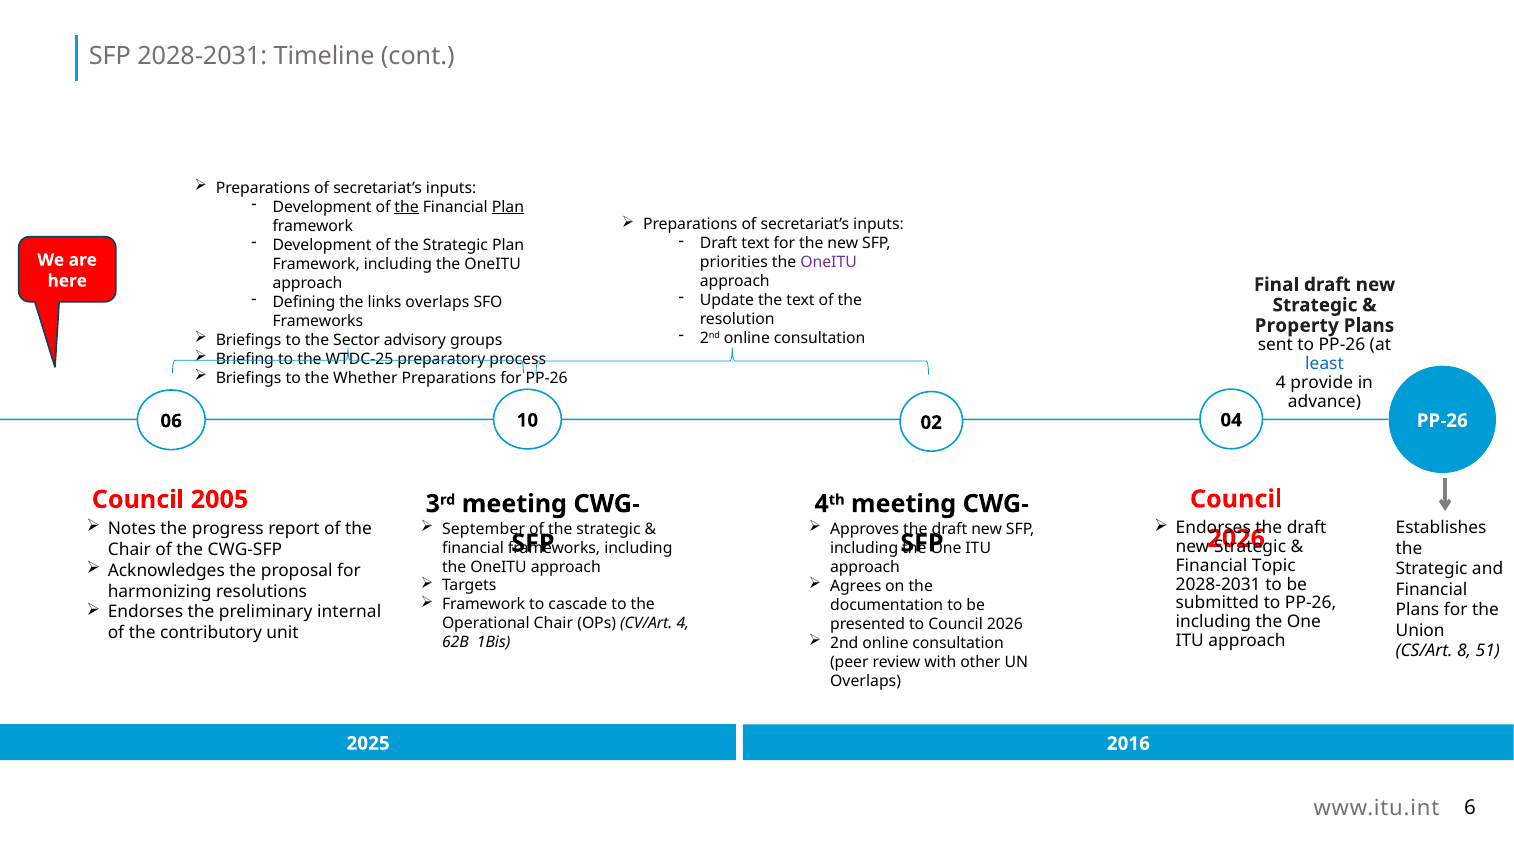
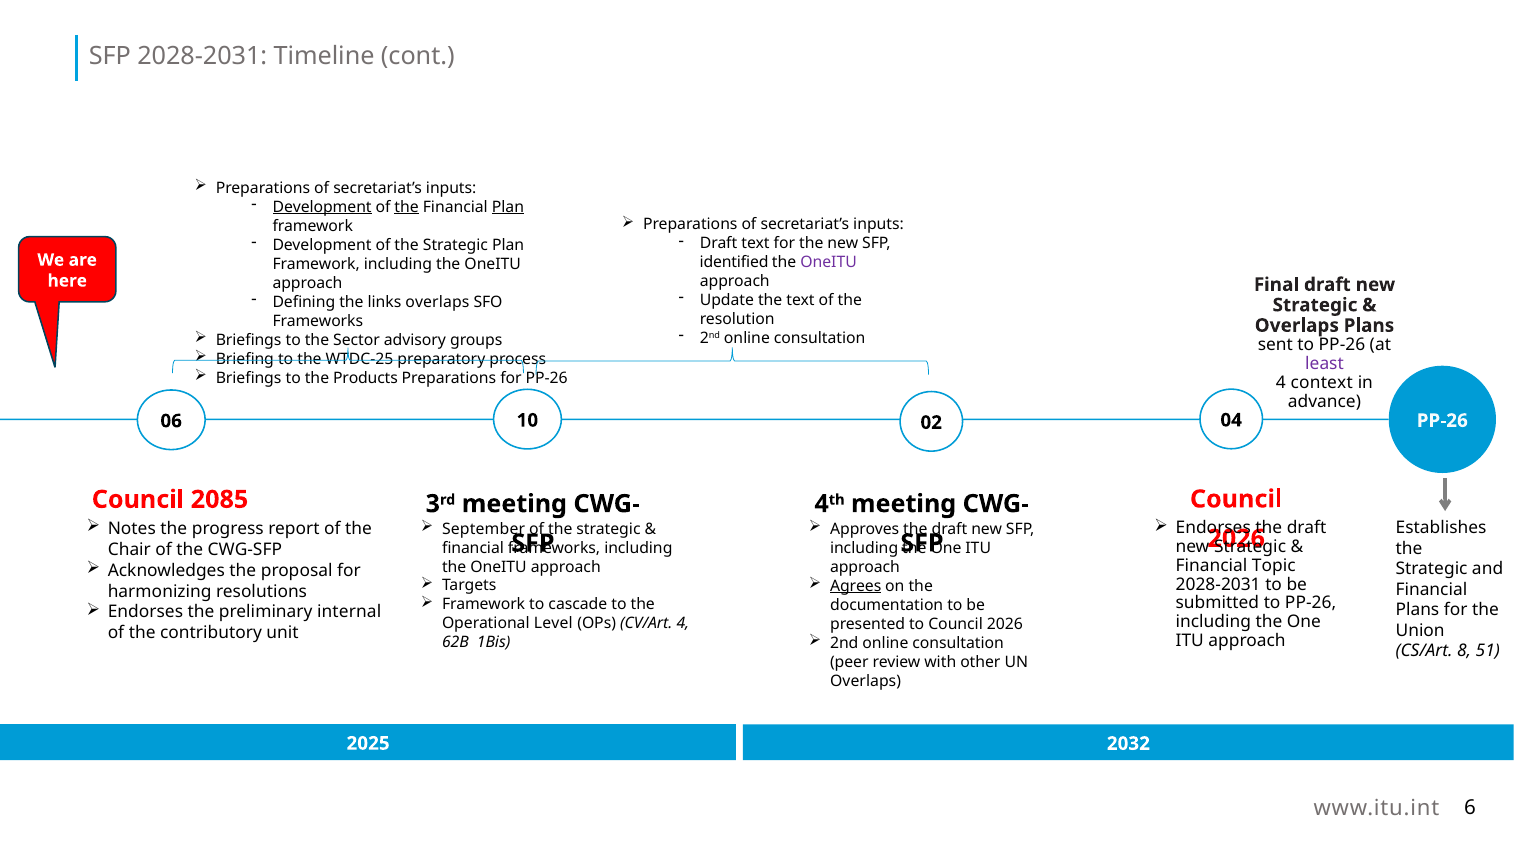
Development underline: none -> present (322, 207)
priorities: priorities -> identified (734, 262)
Property: Property -> Overlaps (1297, 325)
least colour: blue -> purple (1325, 364)
Whether: Whether -> Products (365, 378)
provide: provide -> context (1322, 382)
2005: 2005 -> 2085 (220, 499)
Agrees underline: none -> present (856, 586)
Operational Chair: Chair -> Level (553, 623)
2016: 2016 -> 2032 (1128, 743)
